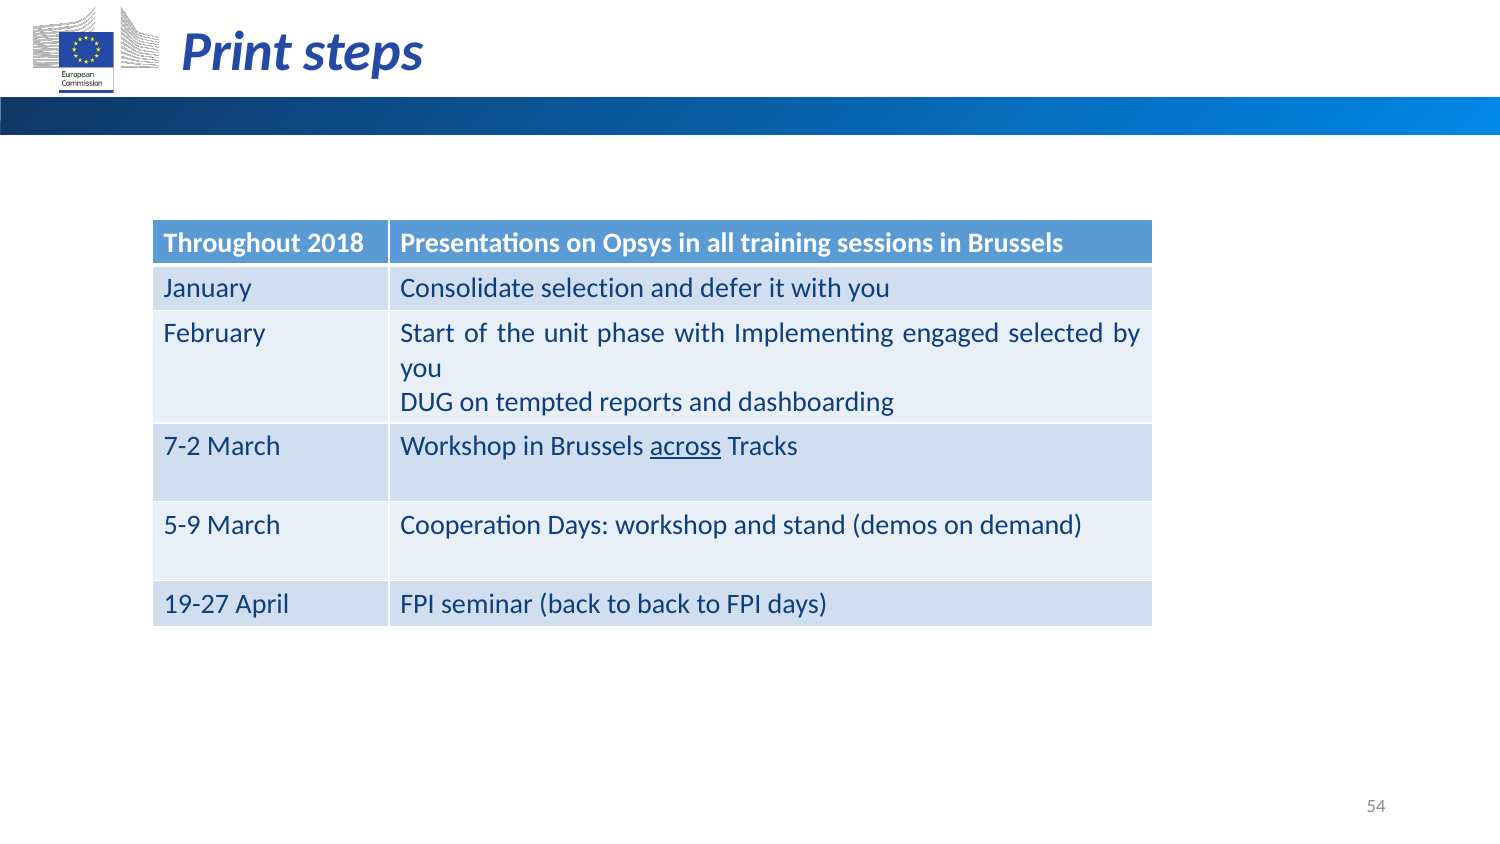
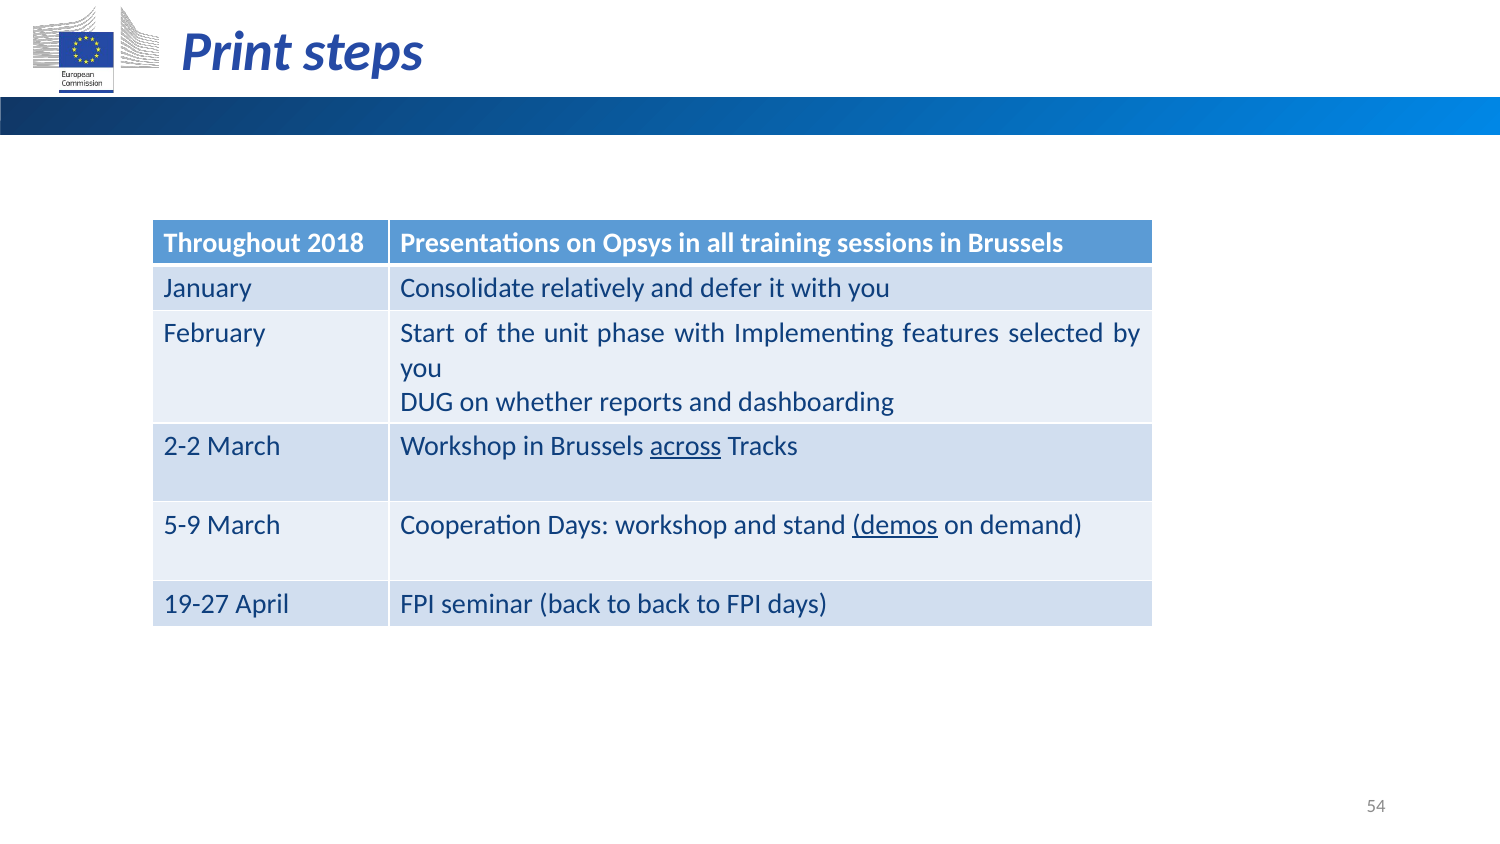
selection: selection -> relatively (593, 288)
engaged: engaged -> features (951, 333)
tempted: tempted -> whether (544, 402)
7-2: 7-2 -> 2-2 (182, 446)
demos underline: none -> present (895, 525)
